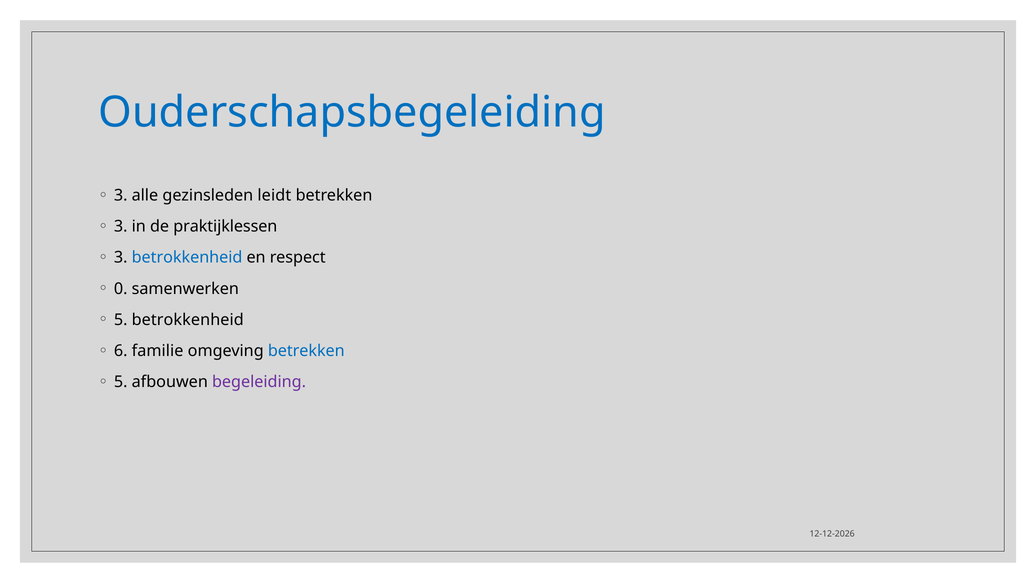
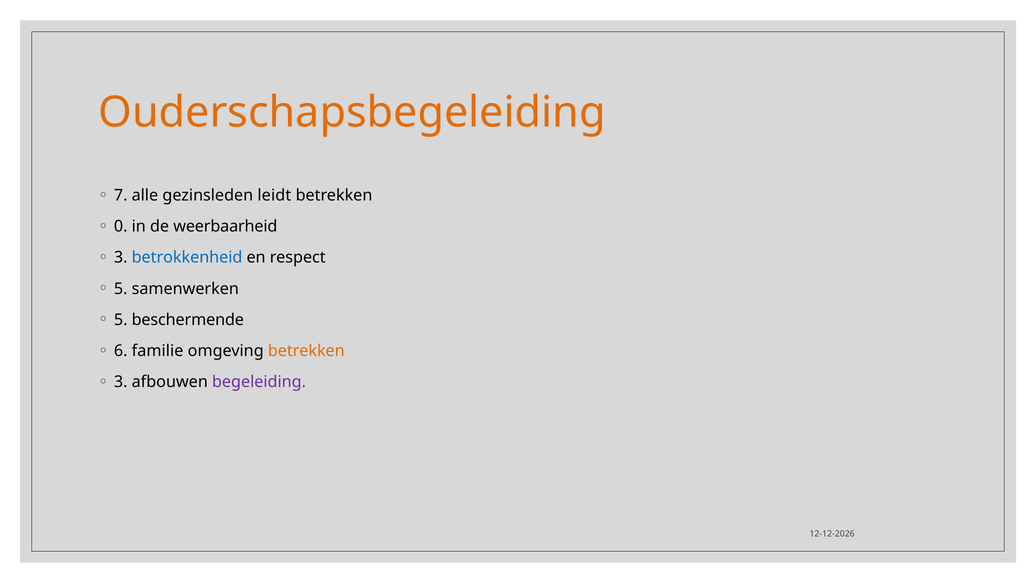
Ouderschapsbegeleiding colour: blue -> orange (352, 113)
3: 3 -> 7 (121, 195)
3: 3 -> 0 (121, 226)
praktijklessen: praktijklessen -> weerbaarheid (225, 226)
0: 0 -> 5 (121, 289)
5 betrokkenheid: betrokkenheid -> beschermende (188, 320)
betrekken colour: blue -> orange (306, 351)
5: 5 -> 3 (121, 382)
